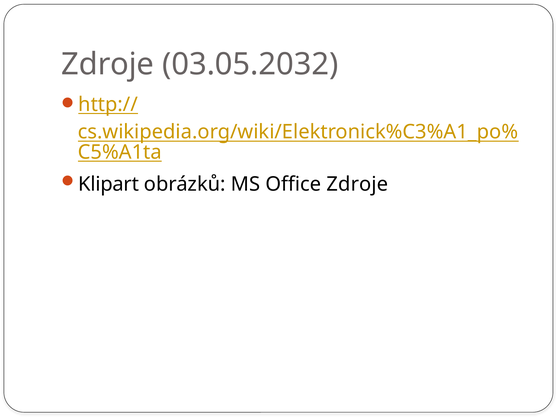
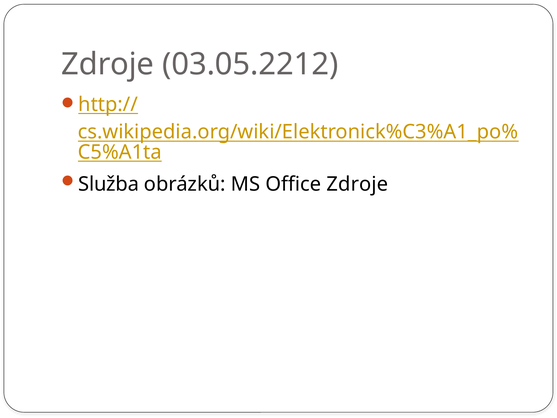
03.05.2032: 03.05.2032 -> 03.05.2212 (250, 64)
Klipart: Klipart -> Služba (109, 184)
